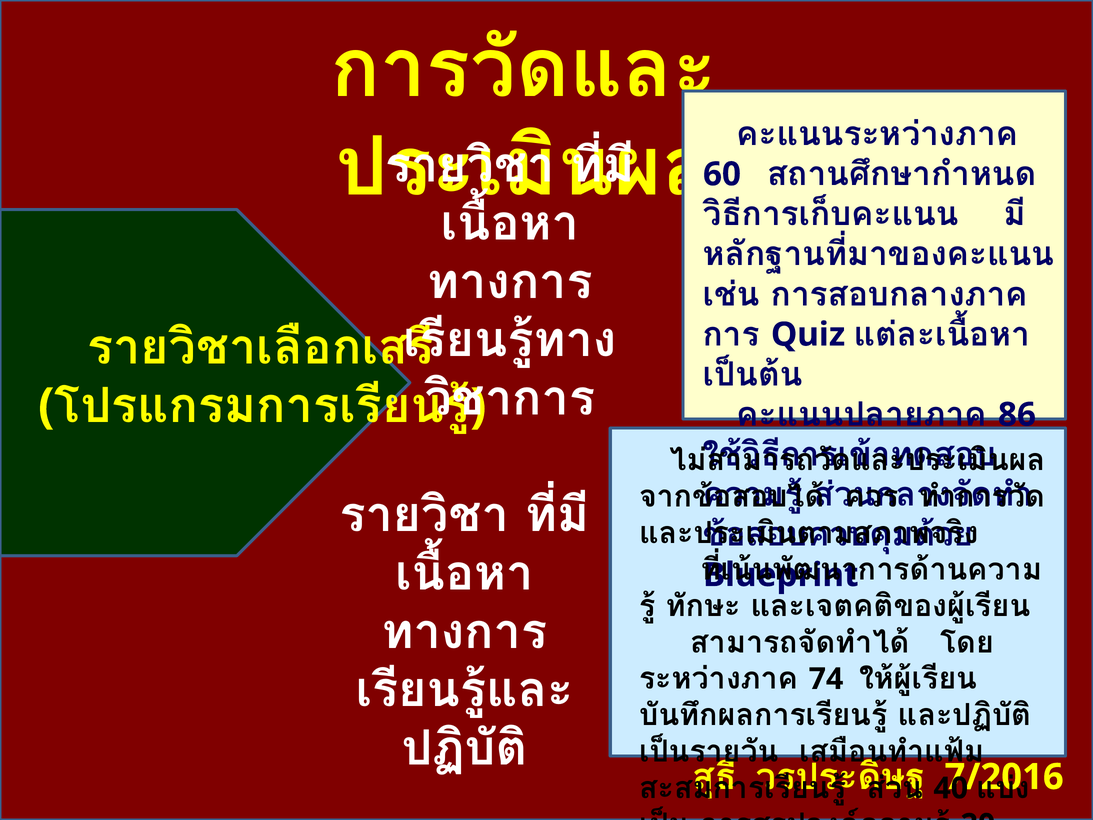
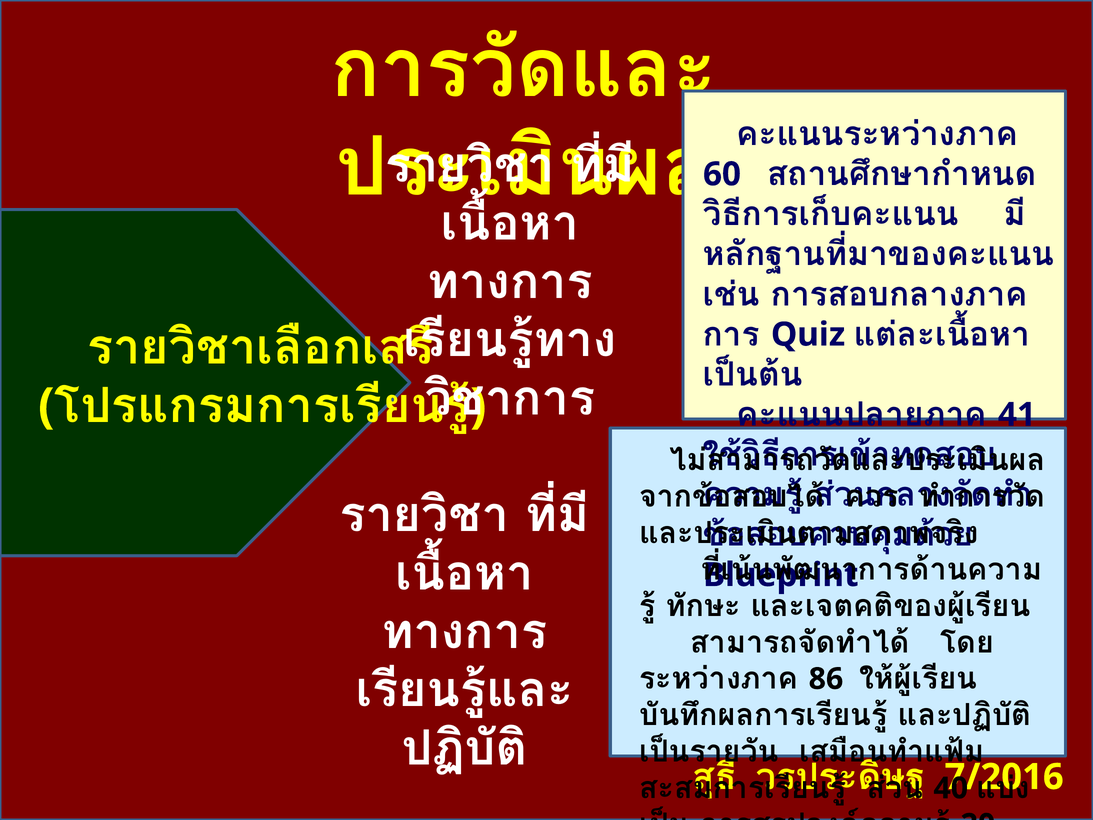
86: 86 -> 41 (1017, 415)
74: 74 -> 86 (826, 679)
